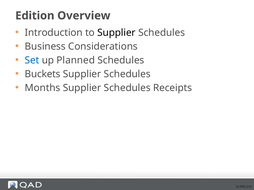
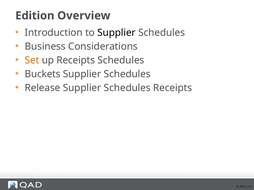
Set colour: blue -> orange (32, 60)
up Planned: Planned -> Receipts (76, 60)
Months: Months -> Release (43, 88)
